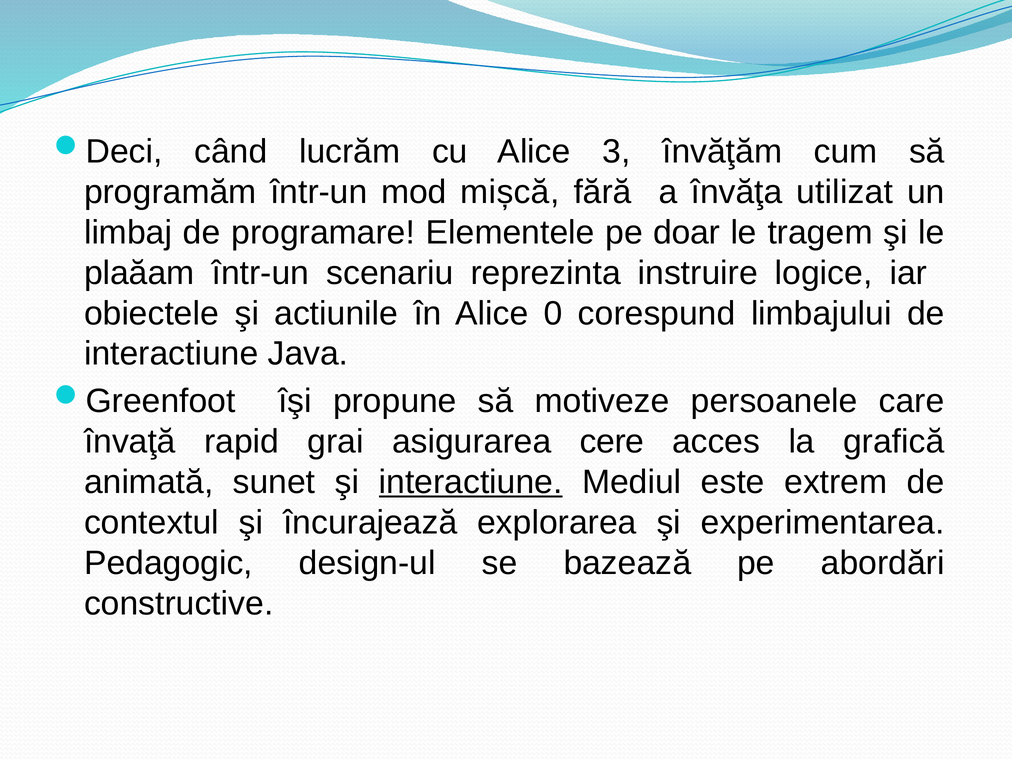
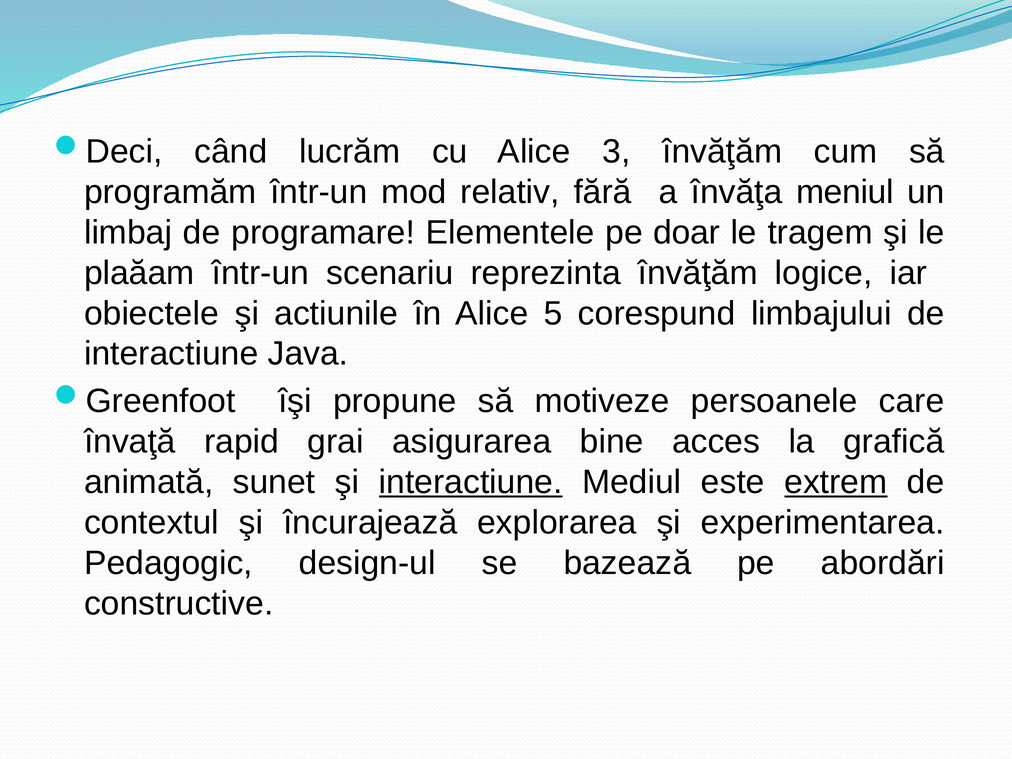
mișcă: mișcă -> relativ (510, 192)
utilizat: utilizat -> meniul (845, 192)
reprezinta instruire: instruire -> învăţăm (698, 273)
0: 0 -> 5 (553, 313)
cere: cere -> bine (612, 442)
extrem underline: none -> present (836, 482)
